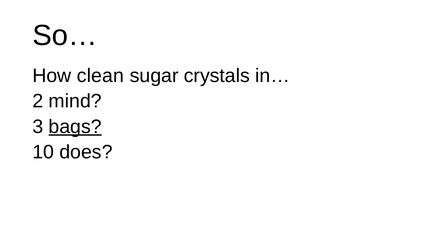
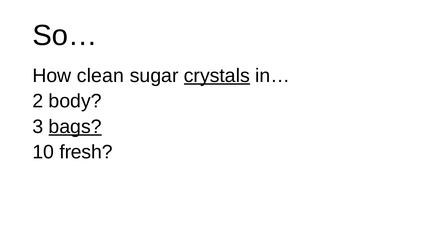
crystals underline: none -> present (217, 76)
mind: mind -> body (75, 101)
does: does -> fresh (86, 152)
